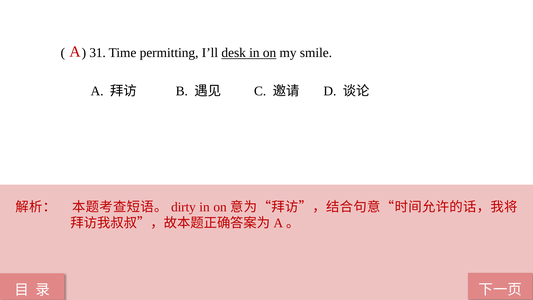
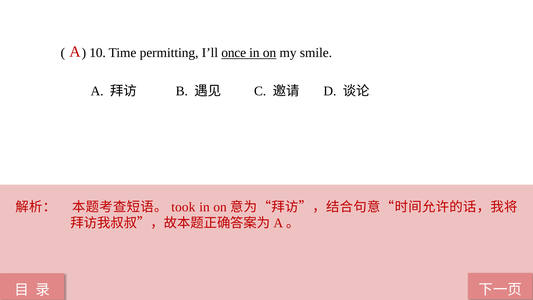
31: 31 -> 10 (98, 53)
desk: desk -> once (234, 53)
dirty: dirty -> took (183, 207)
